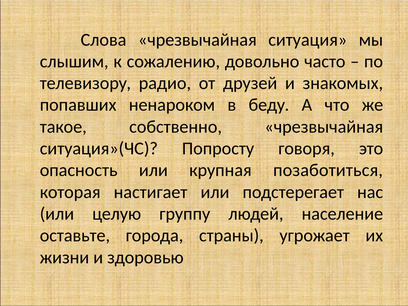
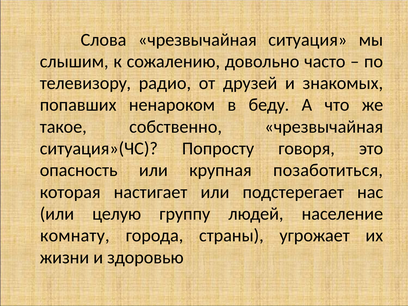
оставьте: оставьте -> комнату (75, 236)
